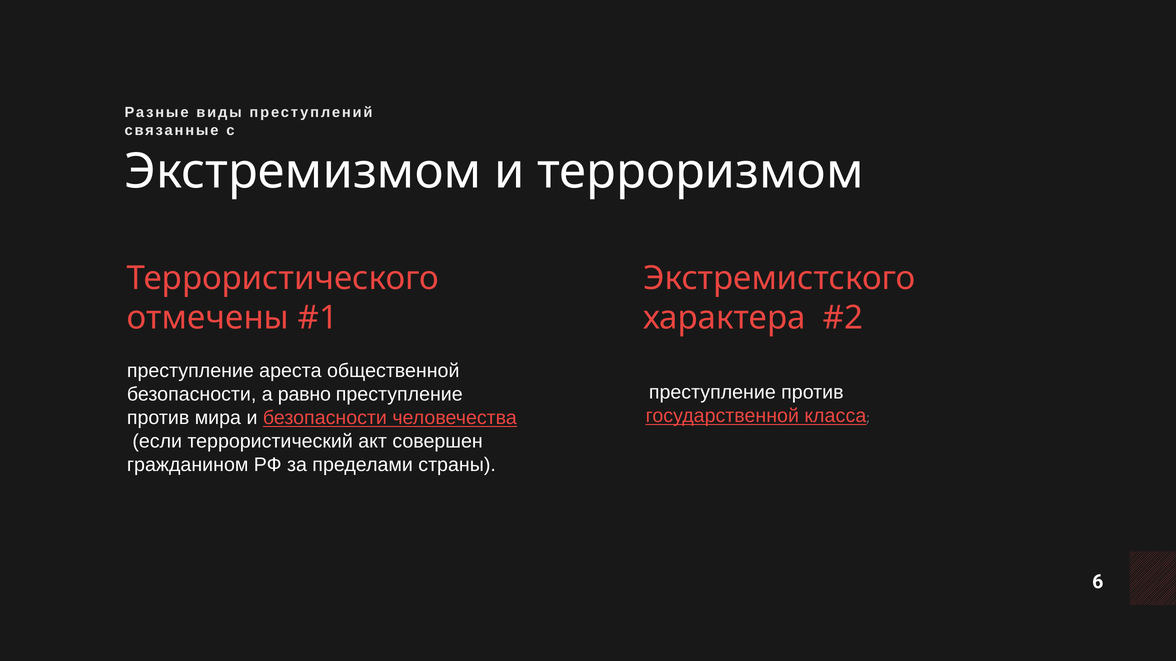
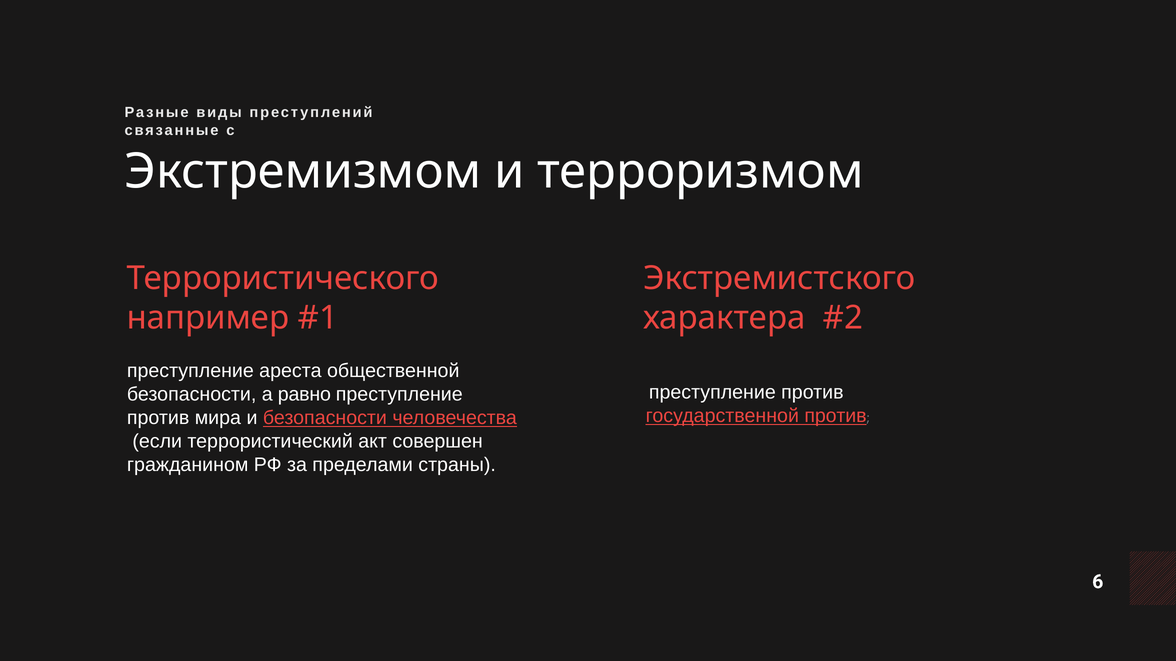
отмечены: отмечены -> например (208, 318)
государственной класса: класса -> против (835, 416)
